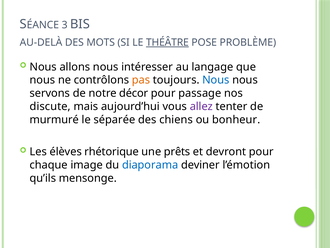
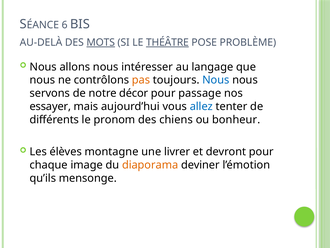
3: 3 -> 6 (65, 25)
MOTS underline: none -> present (101, 42)
discute: discute -> essayer (50, 106)
allez colour: purple -> blue (201, 106)
murmuré: murmuré -> différents (54, 120)
séparée: séparée -> pronom (114, 120)
rhétorique: rhétorique -> montagne (112, 151)
prêts: prêts -> livrer (177, 151)
diaporama colour: blue -> orange (150, 165)
